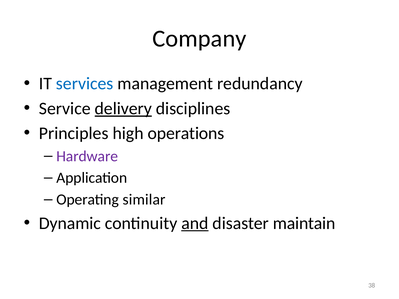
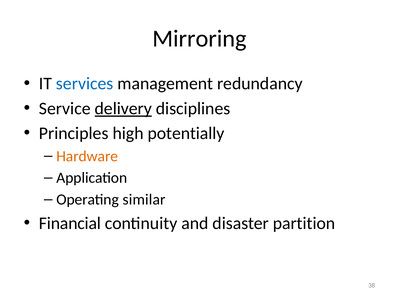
Company: Company -> Mirroring (199, 39)
operations: operations -> potentially (186, 133)
Hardware colour: purple -> orange (87, 156)
Dynamic: Dynamic -> Financial (70, 223)
and underline: present -> none (195, 223)
maintain: maintain -> partition (304, 223)
